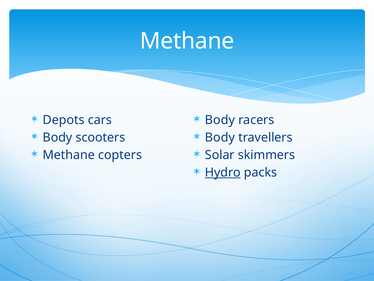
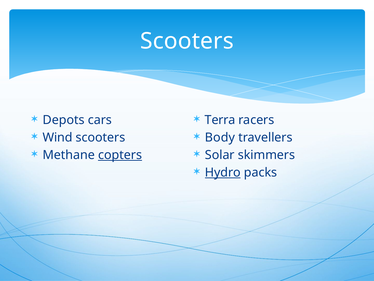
Methane: Methane -> Scooters (187, 41)
Body: Body -> Terra (220, 120)
Body: Body -> Wind (58, 137)
copters underline: none -> present (120, 155)
